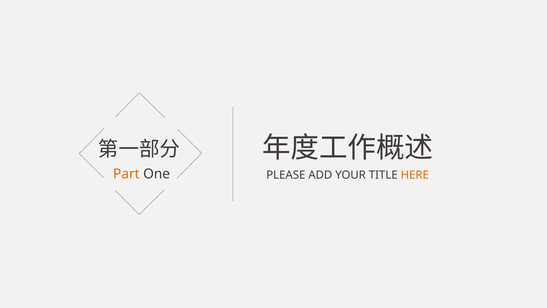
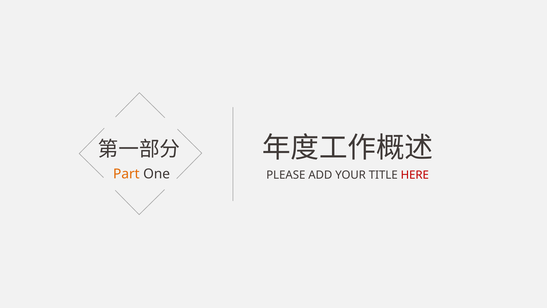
HERE colour: orange -> red (415, 175)
